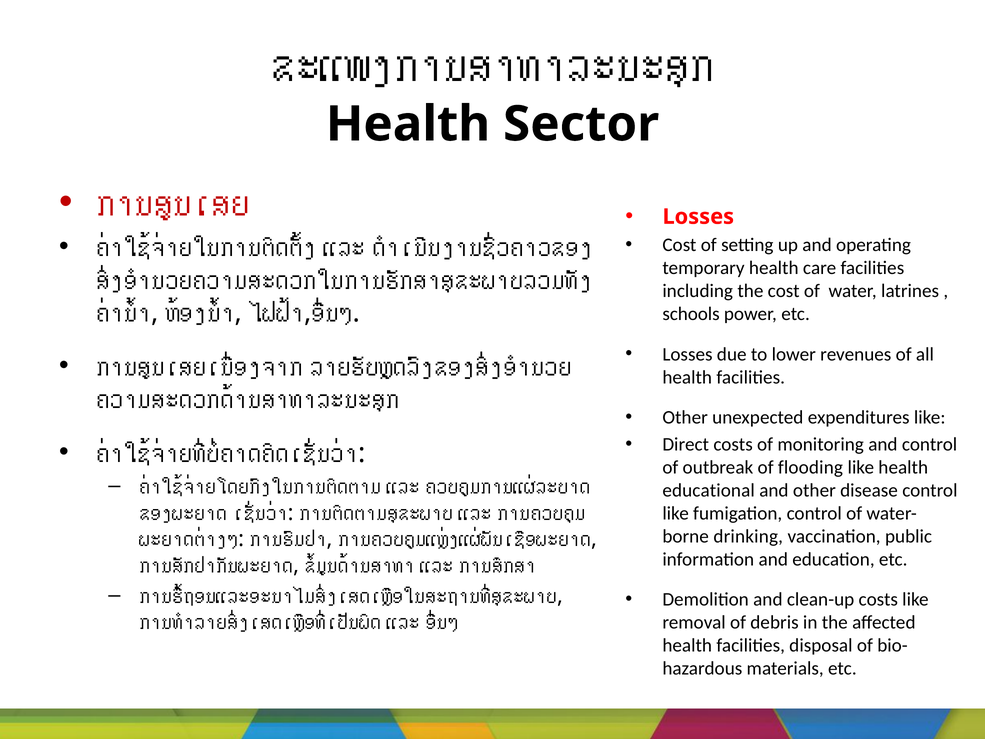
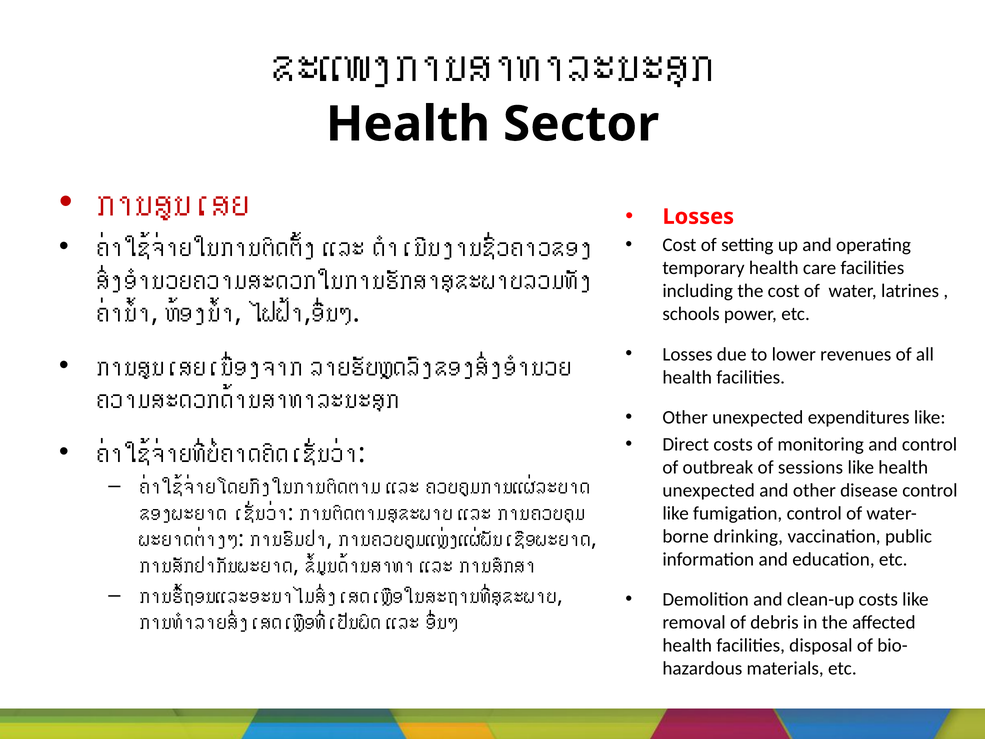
flooding: flooding -> sessions (810, 467)
educational: educational -> unexpected (709, 490)
